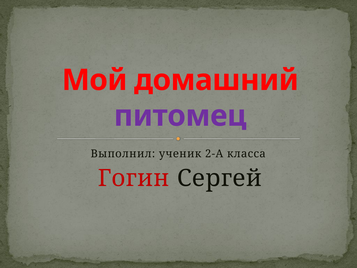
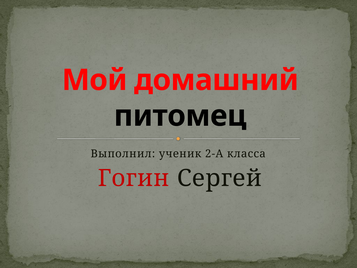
питомец colour: purple -> black (180, 116)
